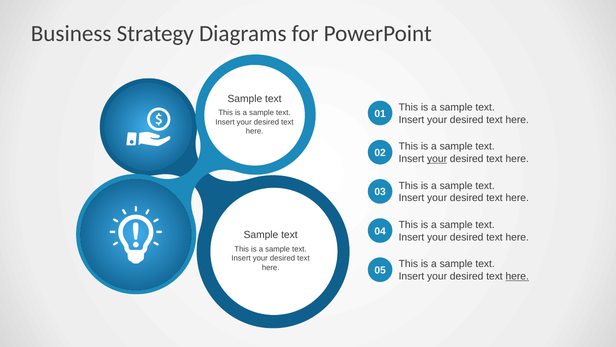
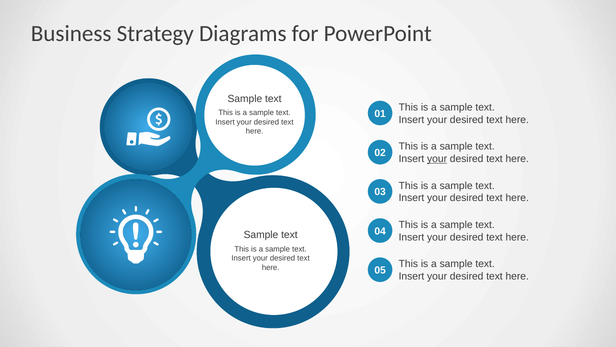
here underline: present -> none (517, 276)
